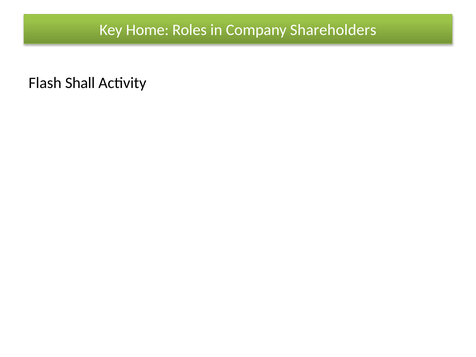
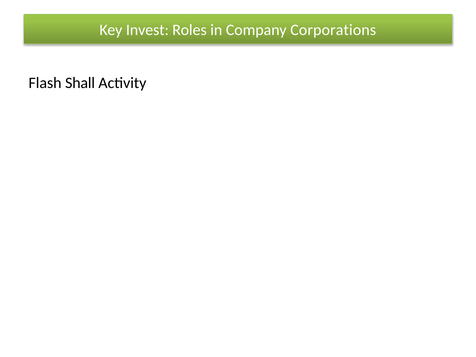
Home: Home -> Invest (147, 30)
Shareholders: Shareholders -> Corporations (333, 30)
